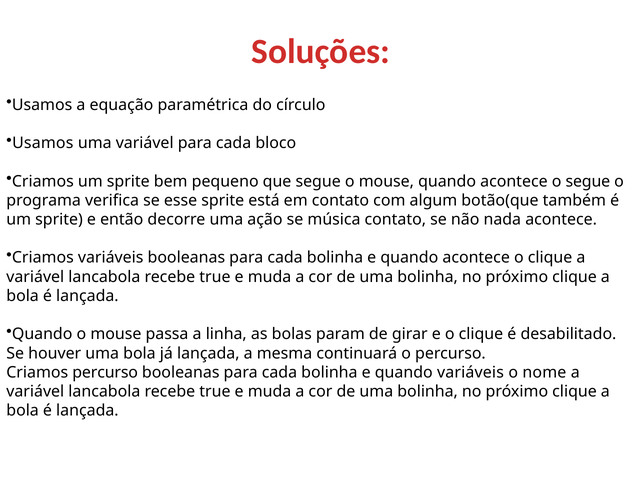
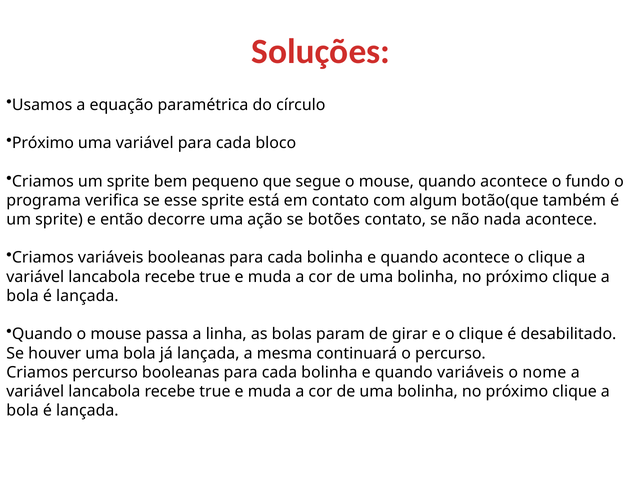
Usamos: Usamos -> Próximo (43, 143)
o segue: segue -> fundo (588, 181)
música: música -> botões (334, 220)
